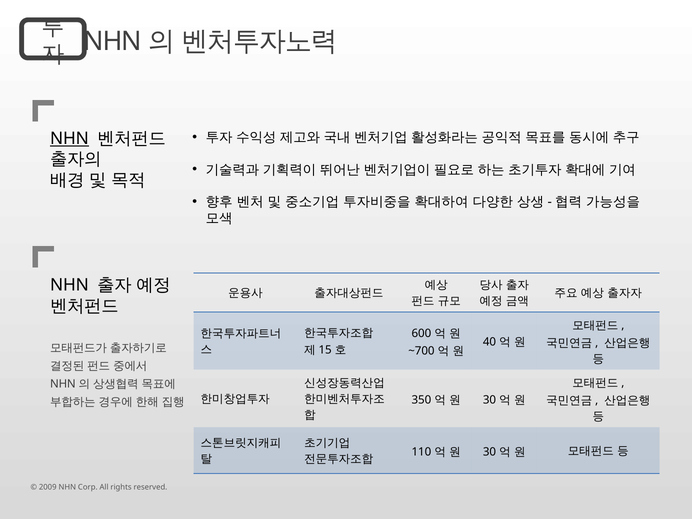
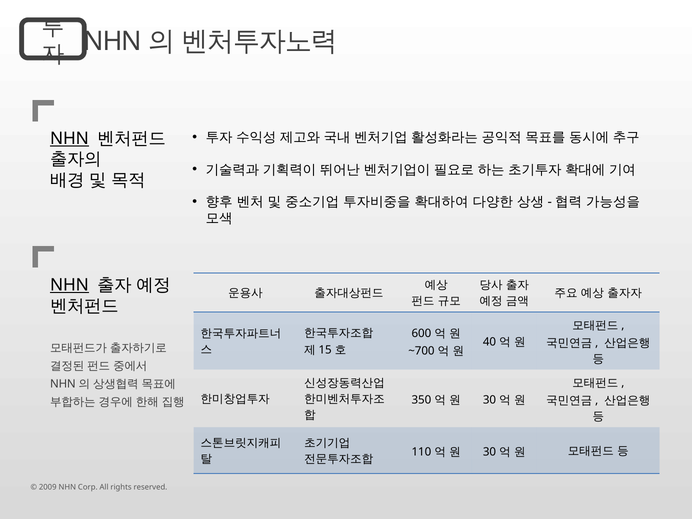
NHN underline: none -> present (69, 285)
